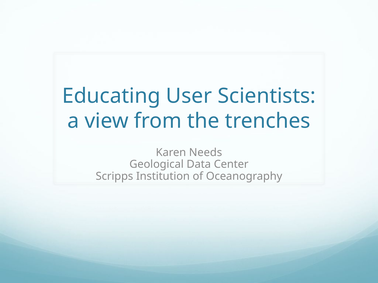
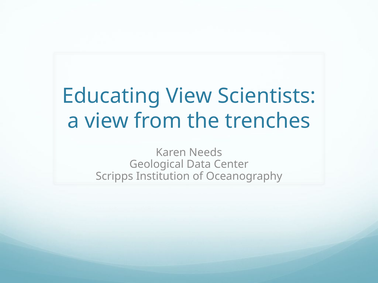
Educating User: User -> View (189, 96)
